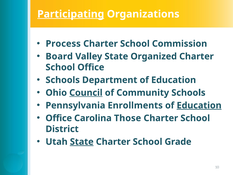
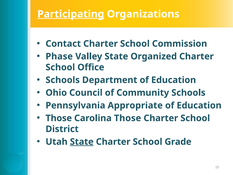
Process: Process -> Contact (63, 44)
Board: Board -> Phase (59, 56)
Council underline: present -> none (86, 93)
Enrollments: Enrollments -> Appropriate (135, 105)
Education underline: present -> none (199, 105)
Office: Office -> Those (59, 118)
